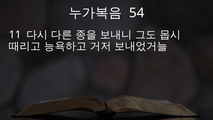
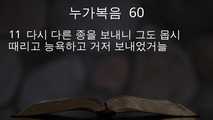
54: 54 -> 60 (137, 13)
